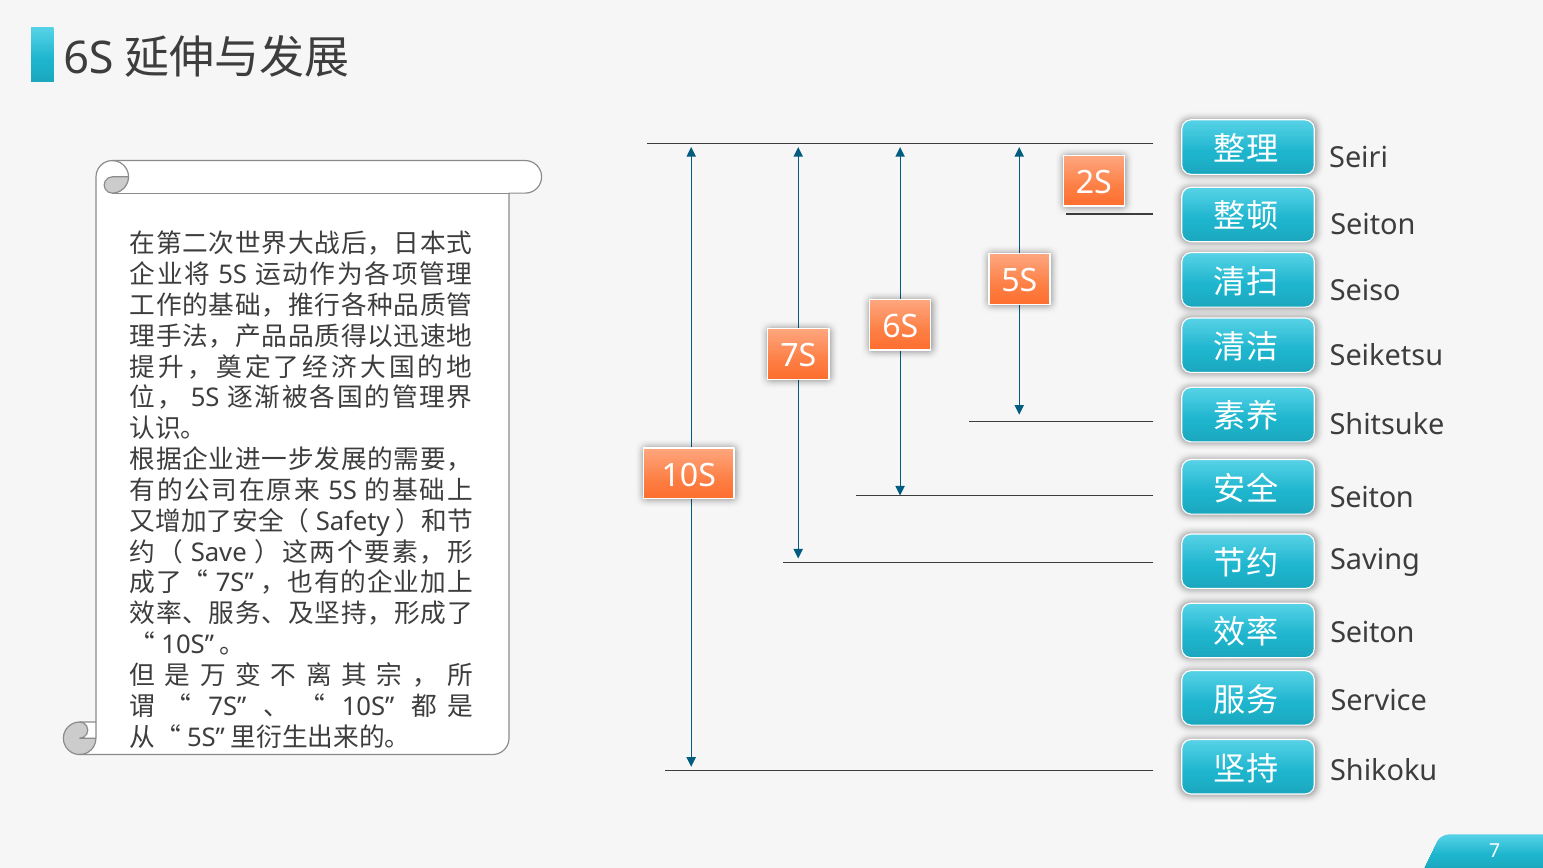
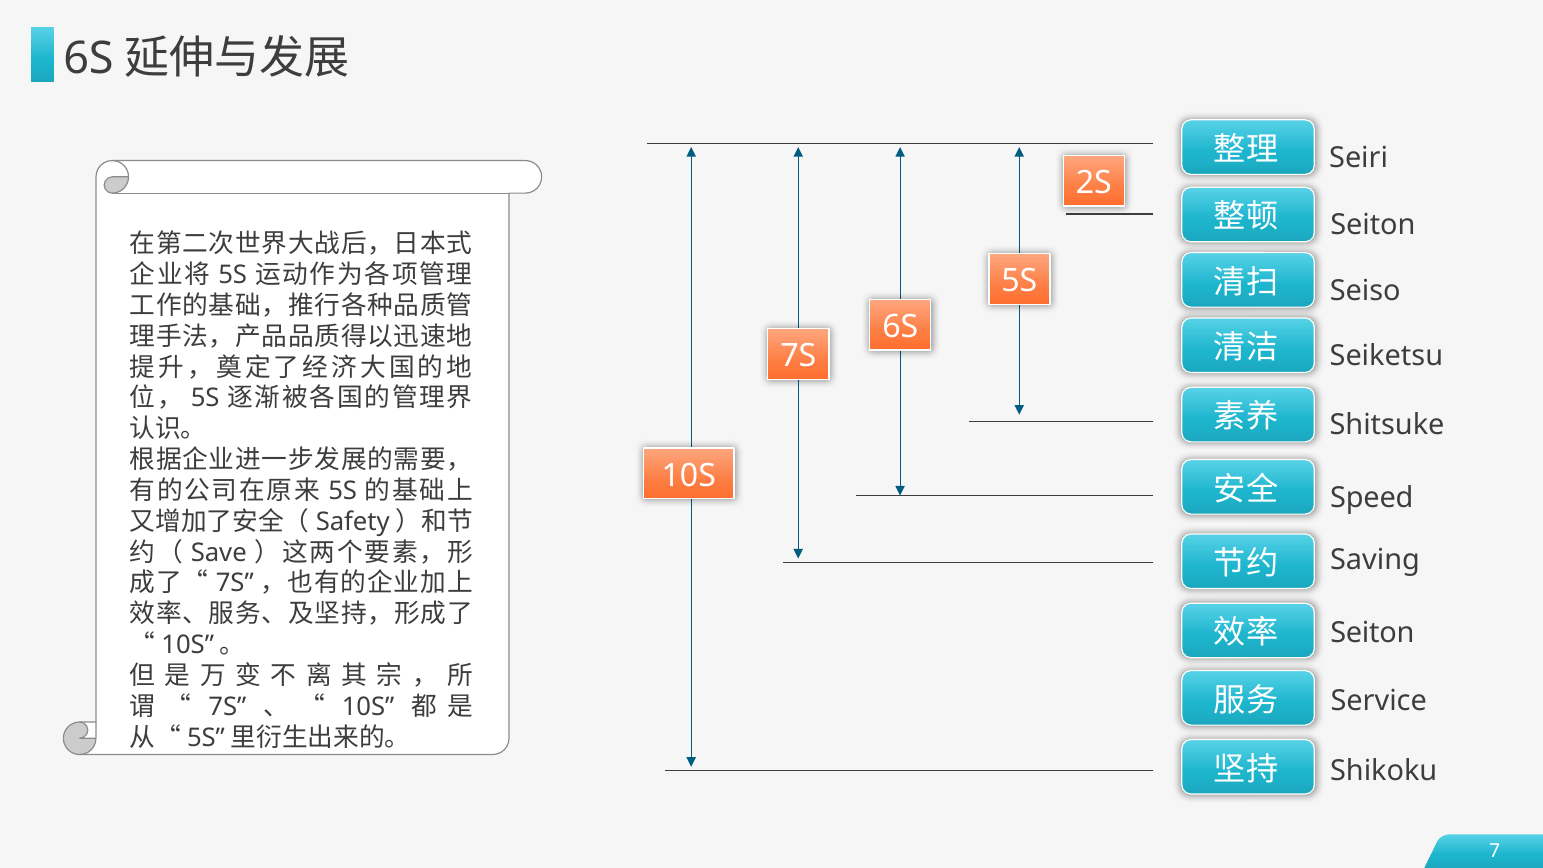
Seiton: Seiton -> Speed (1372, 497)
